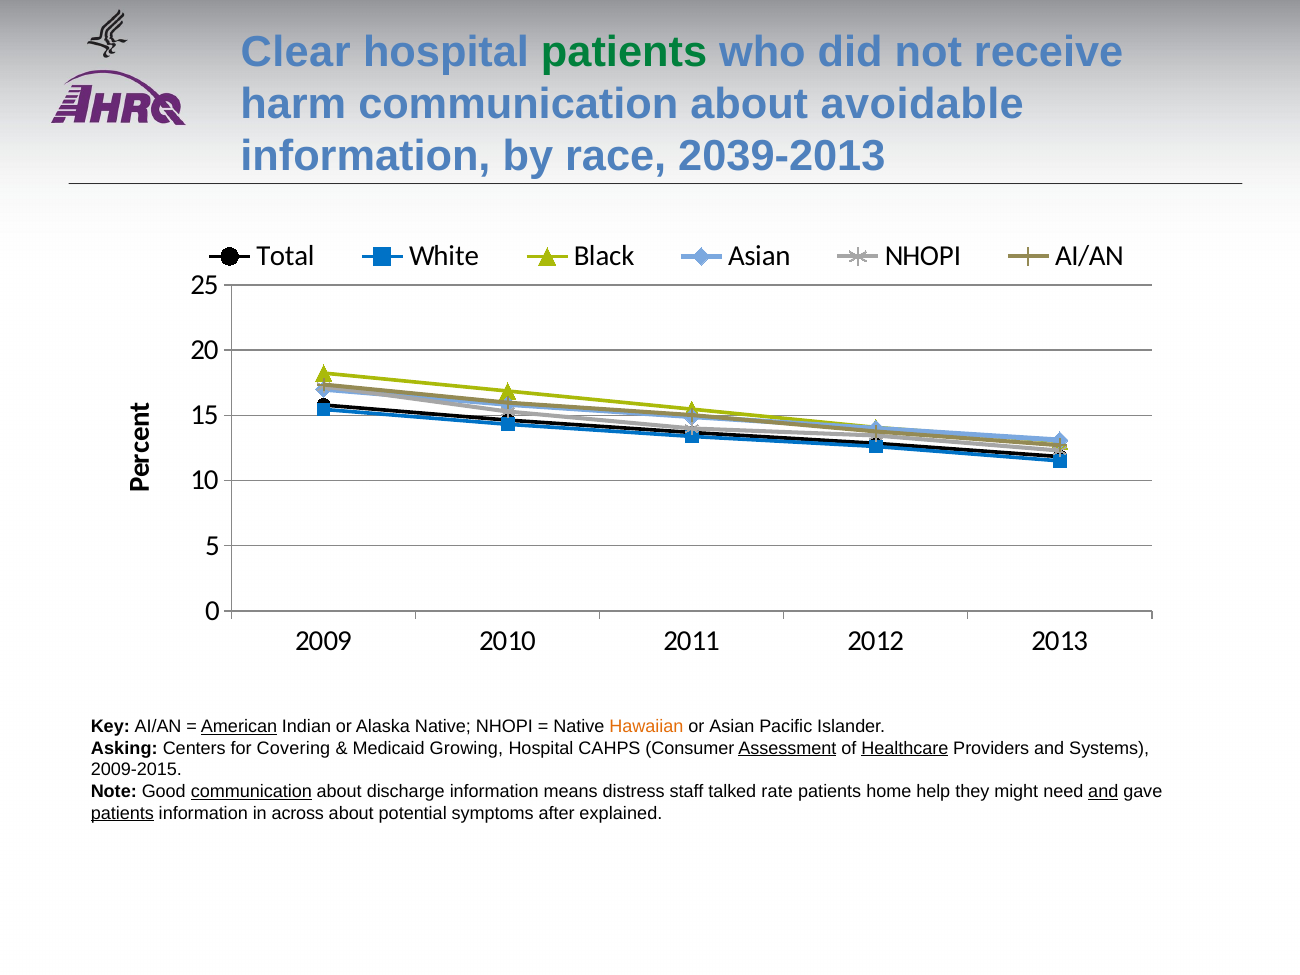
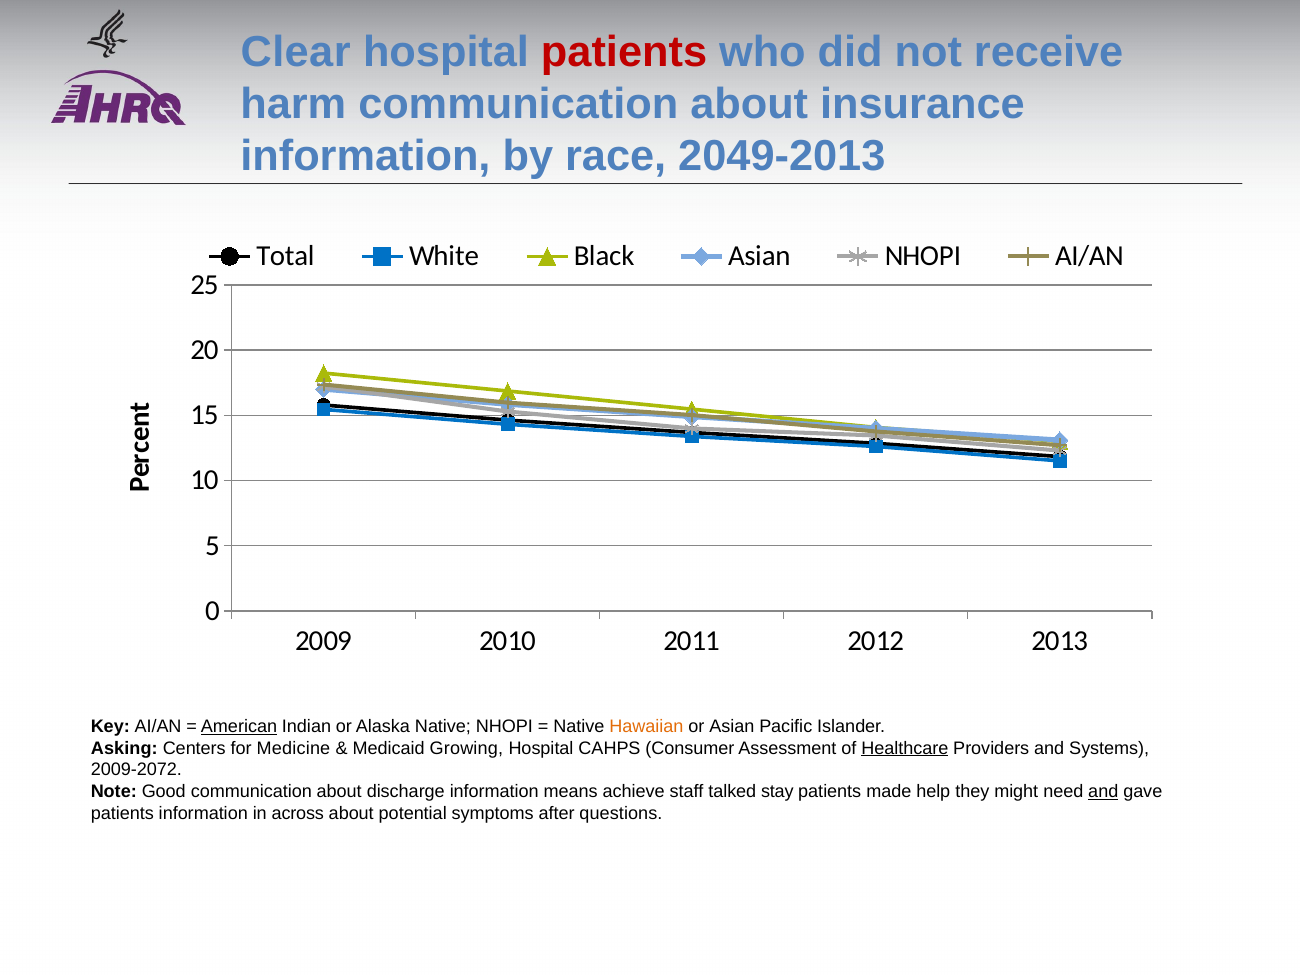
patients colour: green -> red (624, 52)
avoidable: avoidable -> insurance (922, 104)
2039-2013: 2039-2013 -> 2049-2013 (782, 156)
Covering: Covering -> Medicine (294, 748)
Assessment underline: present -> none (787, 748)
2009-2015: 2009-2015 -> 2009-2072 (136, 770)
communication underline: present -> none (251, 791)
distress: distress -> achieve (634, 791)
rate: rate -> stay (777, 791)
home: home -> made (889, 791)
patients underline: present -> none (122, 813)
explained: explained -> questions (621, 813)
